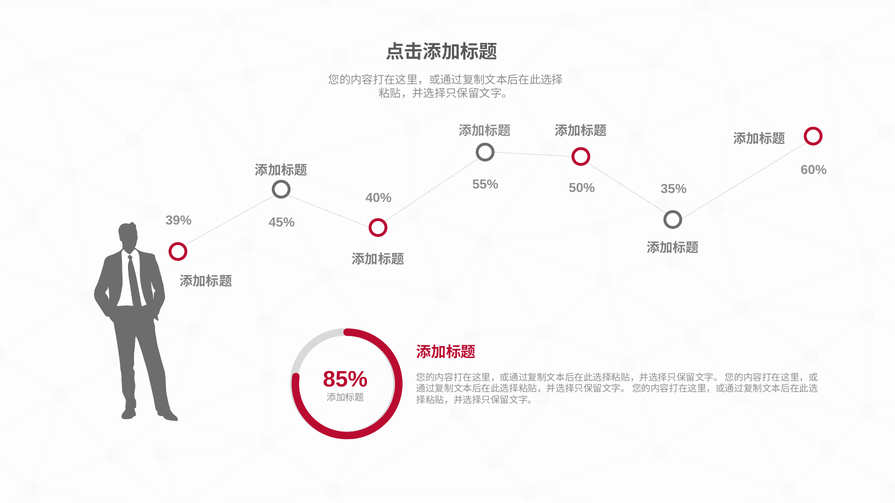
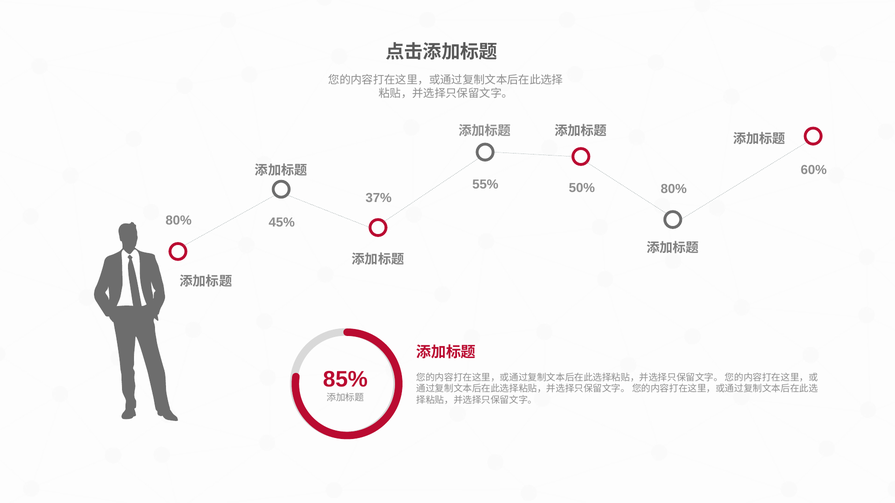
50% 35%: 35% -> 80% (674, 189)
40%: 40% -> 37% (379, 198)
39%: 39% -> 80% (179, 220)
